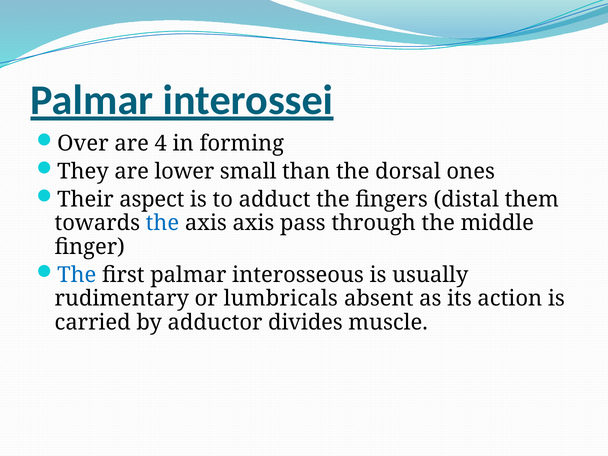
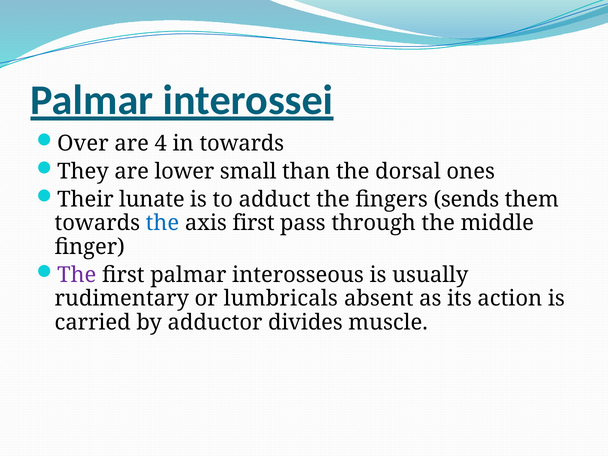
in forming: forming -> towards (242, 143)
aspect: aspect -> lunate (152, 200)
distal: distal -> sends (466, 200)
axis axis: axis -> first (254, 223)
The colour: blue -> purple (77, 275)
